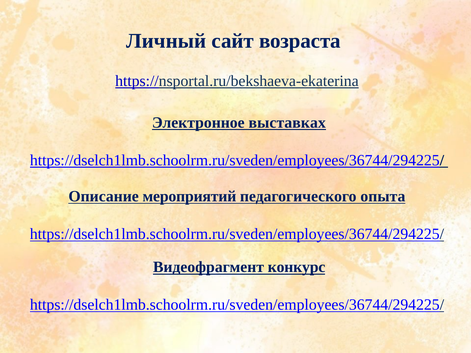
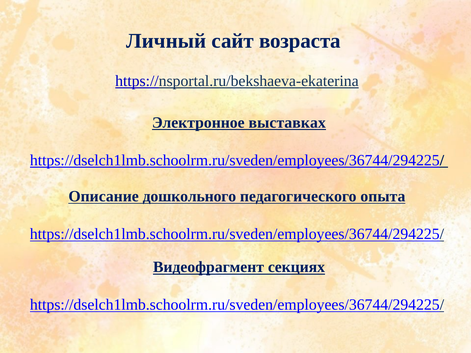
мероприятий: мероприятий -> дошкольного (189, 197)
конкурс: конкурс -> секциях (296, 267)
